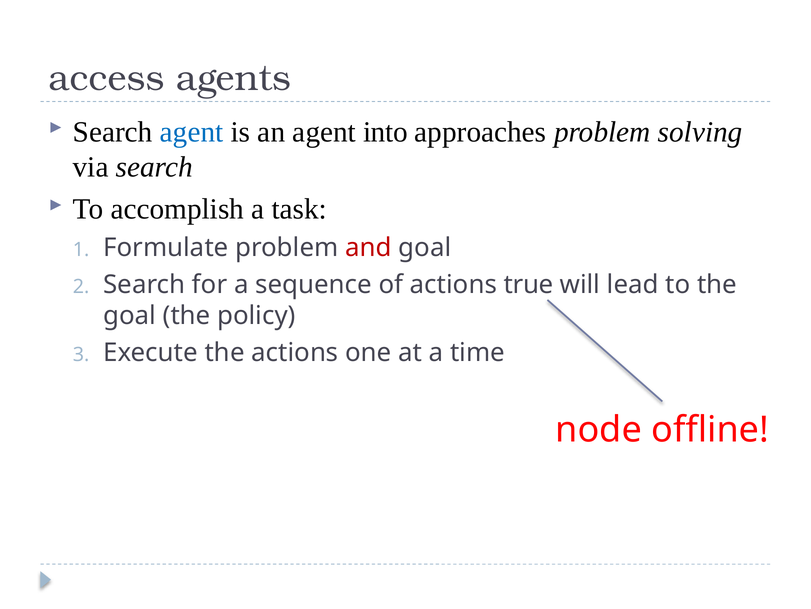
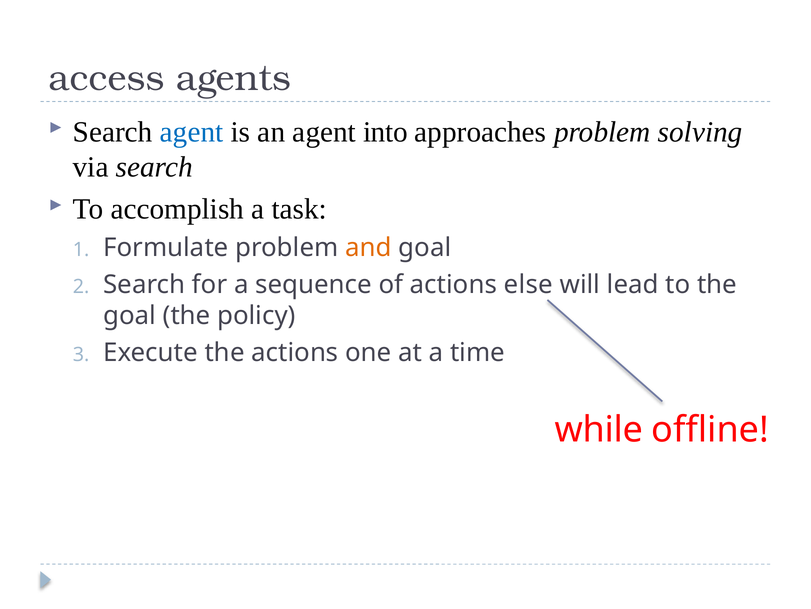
and colour: red -> orange (368, 248)
true: true -> else (528, 284)
node: node -> while (599, 429)
